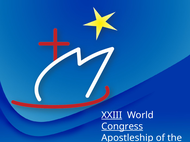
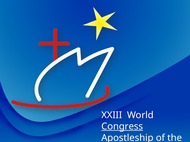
XXIII underline: present -> none (112, 115)
